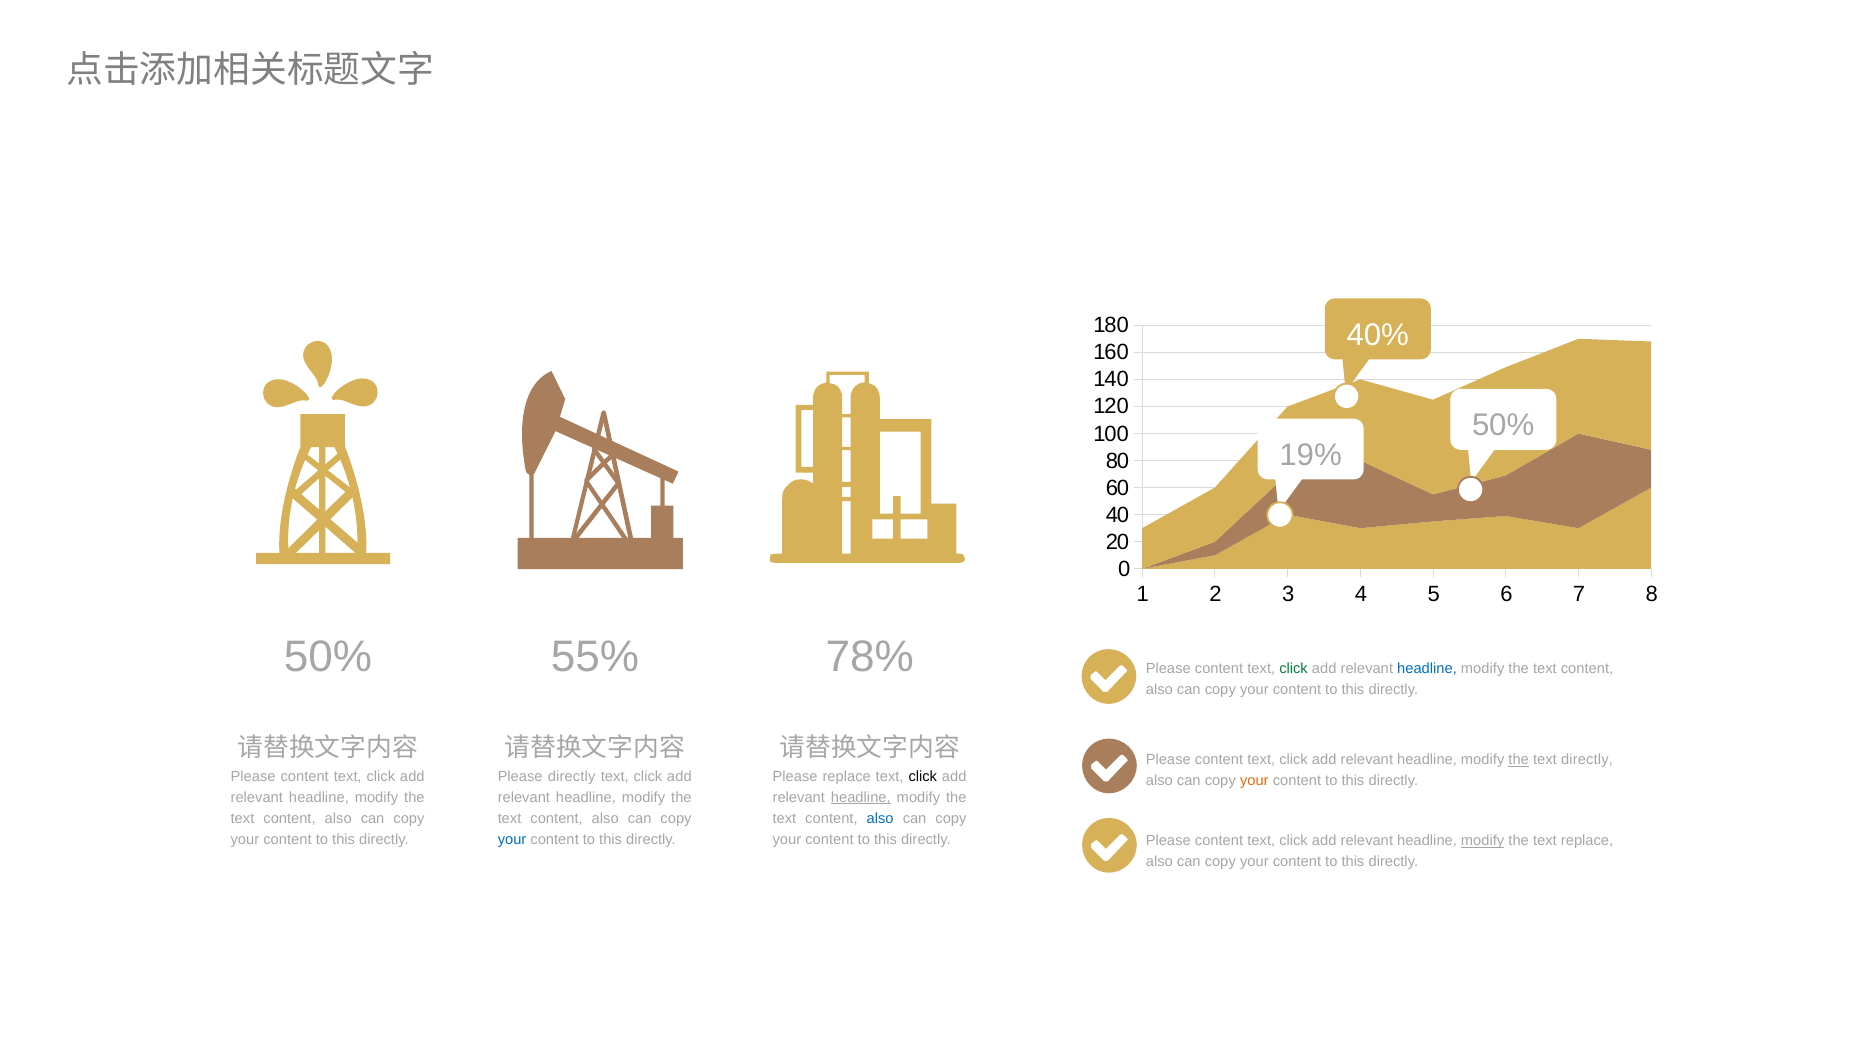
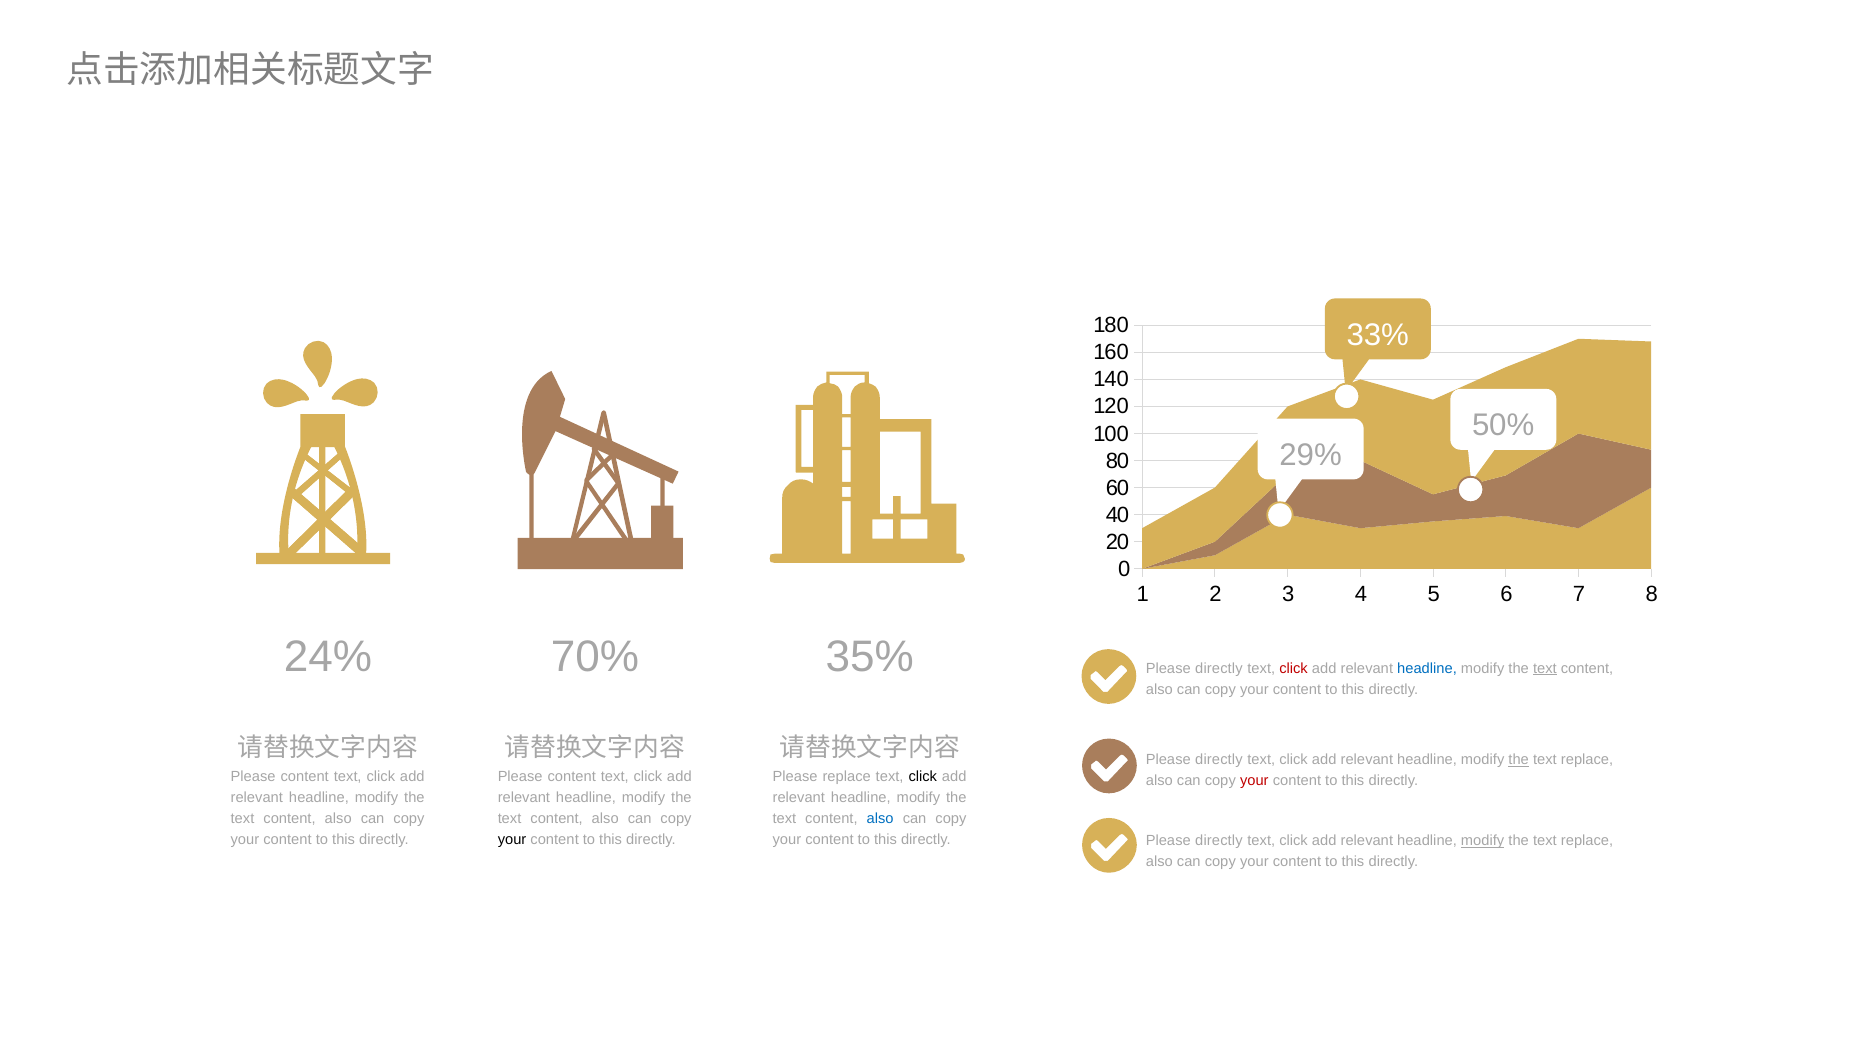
40%: 40% -> 33% (1378, 335)
19%: 19% -> 29% (1311, 455)
50%: 50% -> 24% (328, 657)
55%: 55% -> 70% (595, 657)
78%: 78% -> 35% (870, 657)
content: content -> directly (1219, 668)
click colour: green -> red (1294, 668)
text underline: none -> present (1545, 668)
content: content -> directly (1219, 759)
directly: directly -> replace (1587, 759)
directly: directly -> content (572, 776)
your colour: orange -> red (1254, 781)
headline underline: present -> none (861, 797)
your colour: blue -> black (512, 839)
content: content -> directly (1219, 841)
